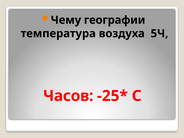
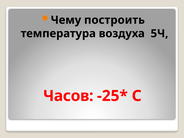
географии: географии -> построить (114, 20)
